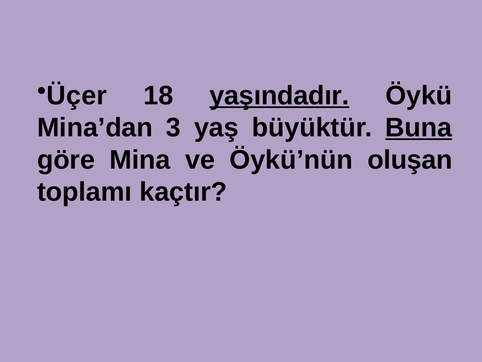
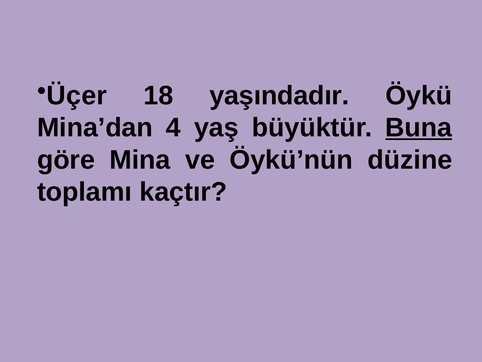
yaşındadır underline: present -> none (279, 95)
3: 3 -> 4 (173, 128)
oluşan: oluşan -> düzine (410, 160)
